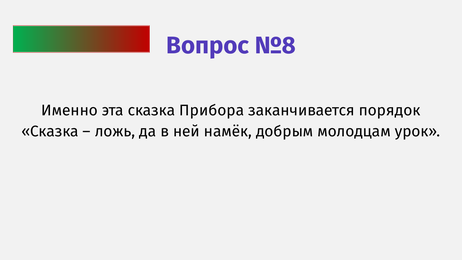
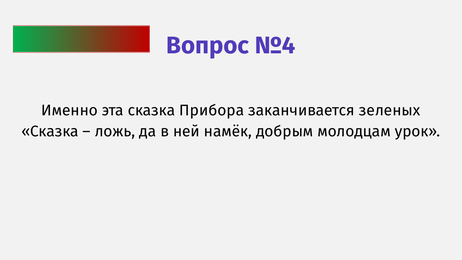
№8: №8 -> №4 (275, 46)
порядок: порядок -> зеленых (390, 110)
